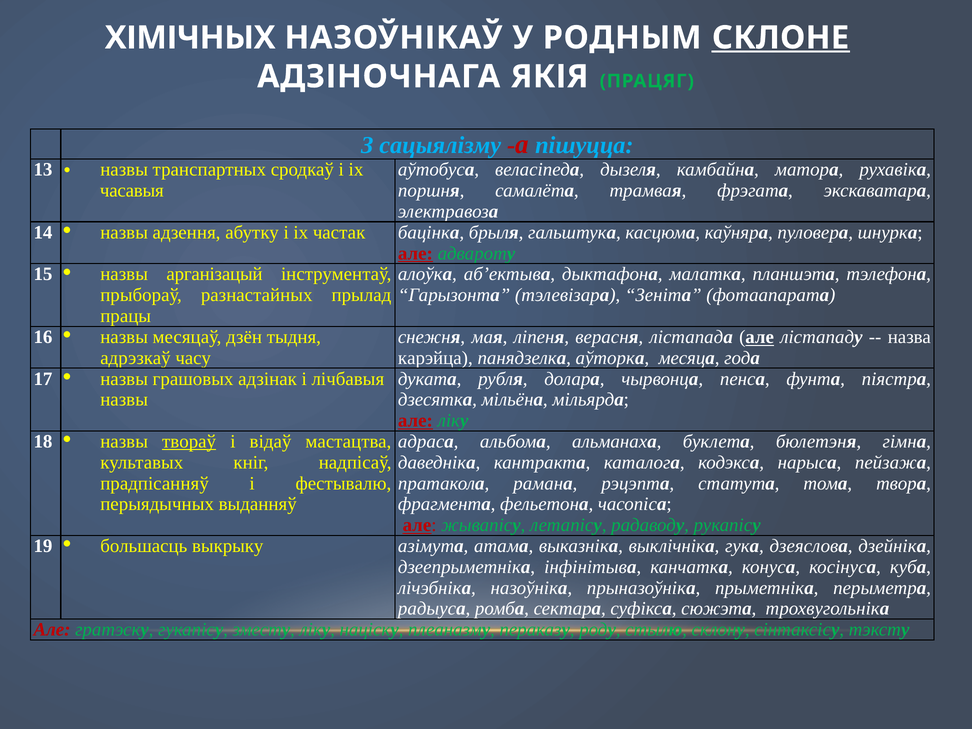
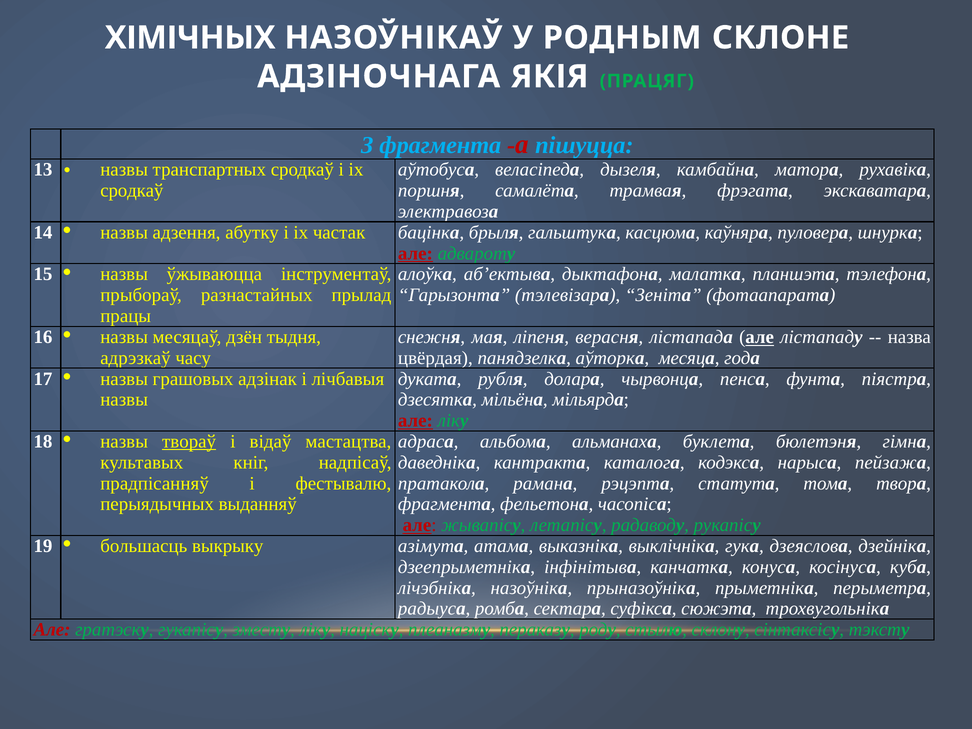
СКЛОНЕ underline: present -> none (781, 38)
З сацыялізму: сацыялізму -> фрагмента (440, 145)
часавыя: часавыя -> сродкаў (132, 191)
арганізацый: арганізацый -> ўжываюцца (214, 274)
карэйца: карэйца -> цвёрдая (435, 358)
